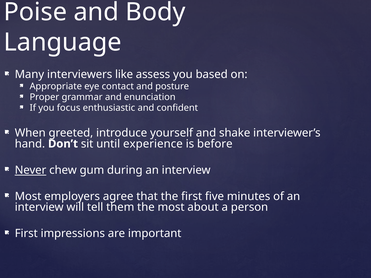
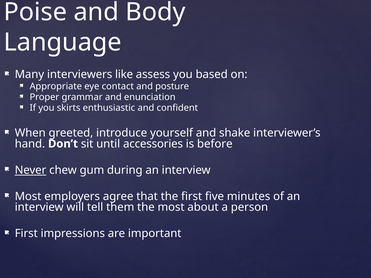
focus: focus -> skirts (69, 108)
experience: experience -> accessories (153, 144)
